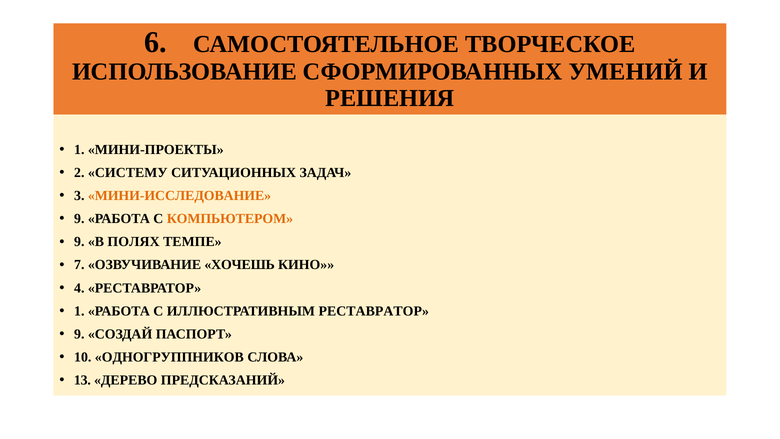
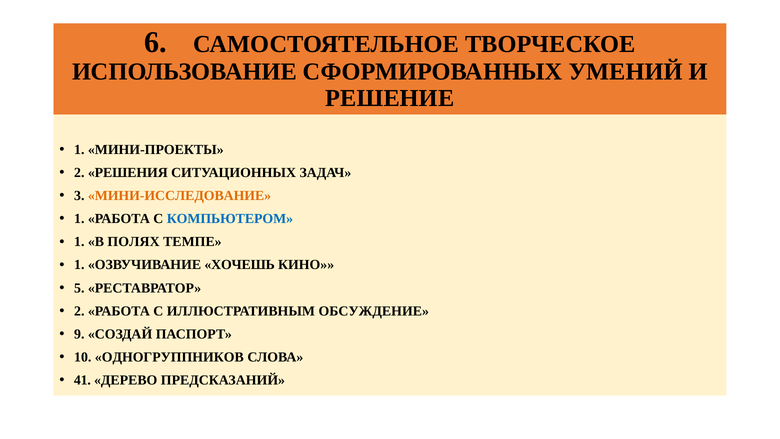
РЕШЕНИЯ: РЕШЕНИЯ -> РЕШЕНИЕ (390, 98)
СИСТЕМУ: СИСТЕМУ -> РЕШЕНИЯ (128, 173)
9: 9 -> 1 (79, 219)
КОМПЬЮТЕРОМ colour: orange -> blue (230, 219)
9: 9 -> 1 (79, 242)
7: 7 -> 1 (79, 265)
4: 4 -> 5 (79, 288)
1: 1 -> 2 (79, 311)
ИЛЛЮСТРАТИВНЫМ РЕСТАВРАТОР: РЕСТАВРАТОР -> ОБСУЖДЕНИЕ (374, 311)
13: 13 -> 41 (82, 380)
